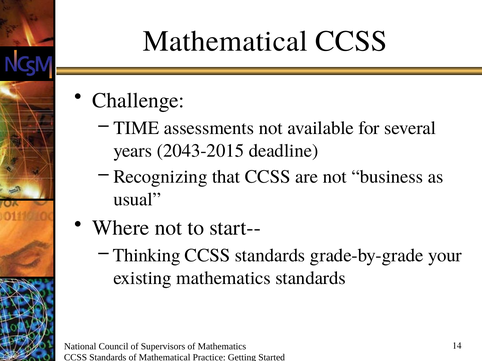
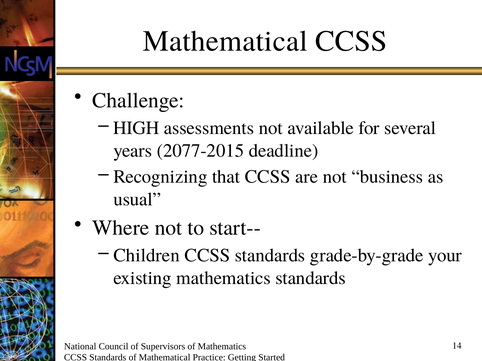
TIME: TIME -> HIGH (136, 128)
2043-2015: 2043-2015 -> 2077-2015 (200, 151)
Thinking: Thinking -> Children (147, 256)
